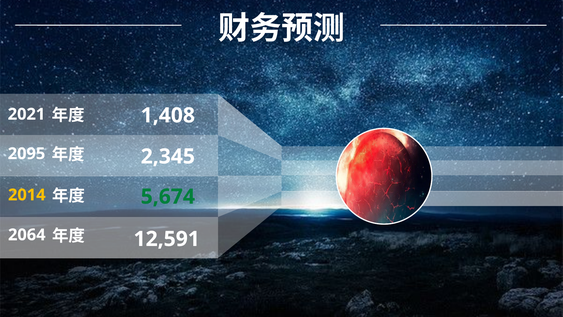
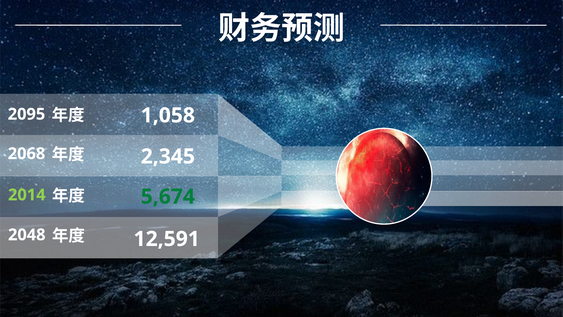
2021: 2021 -> 2095 (26, 114)
1,408: 1,408 -> 1,058 (168, 115)
2095: 2095 -> 2068 (26, 154)
2014 colour: yellow -> light green (27, 195)
2064: 2064 -> 2048 (27, 235)
